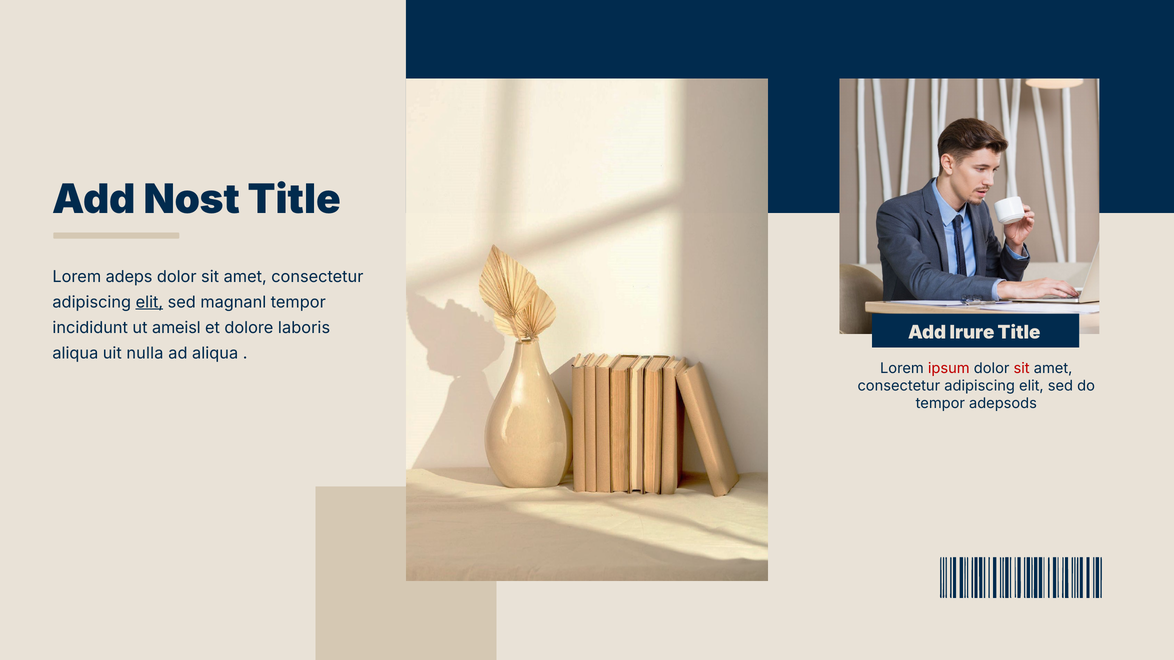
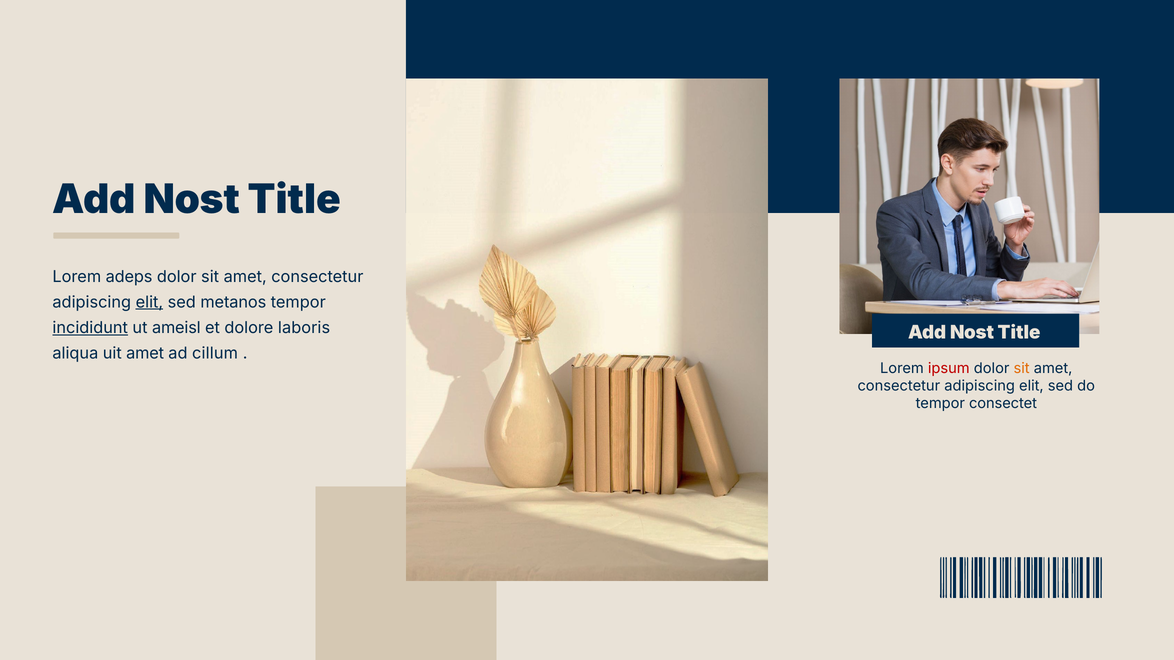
magnanl: magnanl -> metanos (233, 302)
incididunt underline: none -> present (90, 328)
Irure: Irure -> Nost (972, 333)
uit nulla: nulla -> amet (145, 354)
ad aliqua: aliqua -> cillum (215, 354)
sit colour: red -> orange (1022, 368)
adepsods: adepsods -> consectet (1003, 404)
